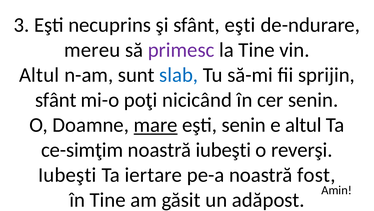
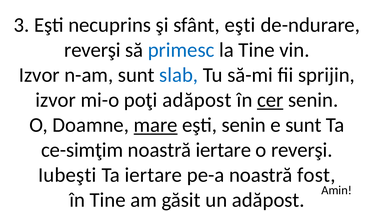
mereu: mereu -> reverşi (92, 50)
primesc colour: purple -> blue (181, 50)
Altul: Altul -> Izvor (39, 75)
sfânt: sfânt -> izvor (56, 100)
poţi nicicând: nicicând -> adăpost (197, 100)
cer underline: none -> present (270, 100)
e altul: altul -> sunt (303, 125)
noastră iubeşti: iubeşti -> iertare (223, 150)
